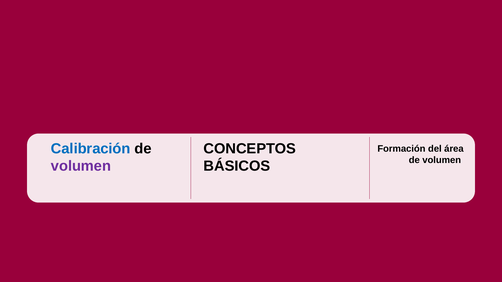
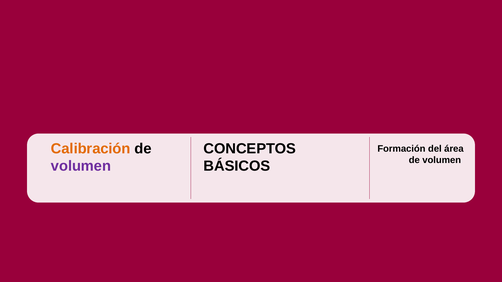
Calibración colour: blue -> orange (91, 149)
